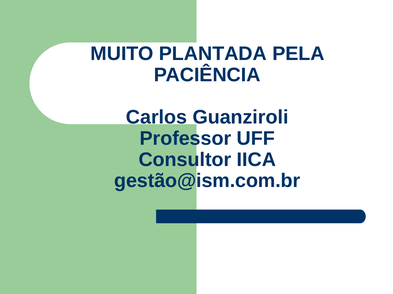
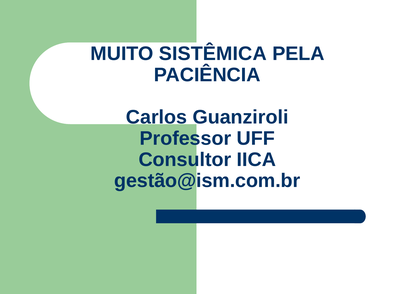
PLANTADA: PLANTADA -> SISTÊMICA (213, 54)
